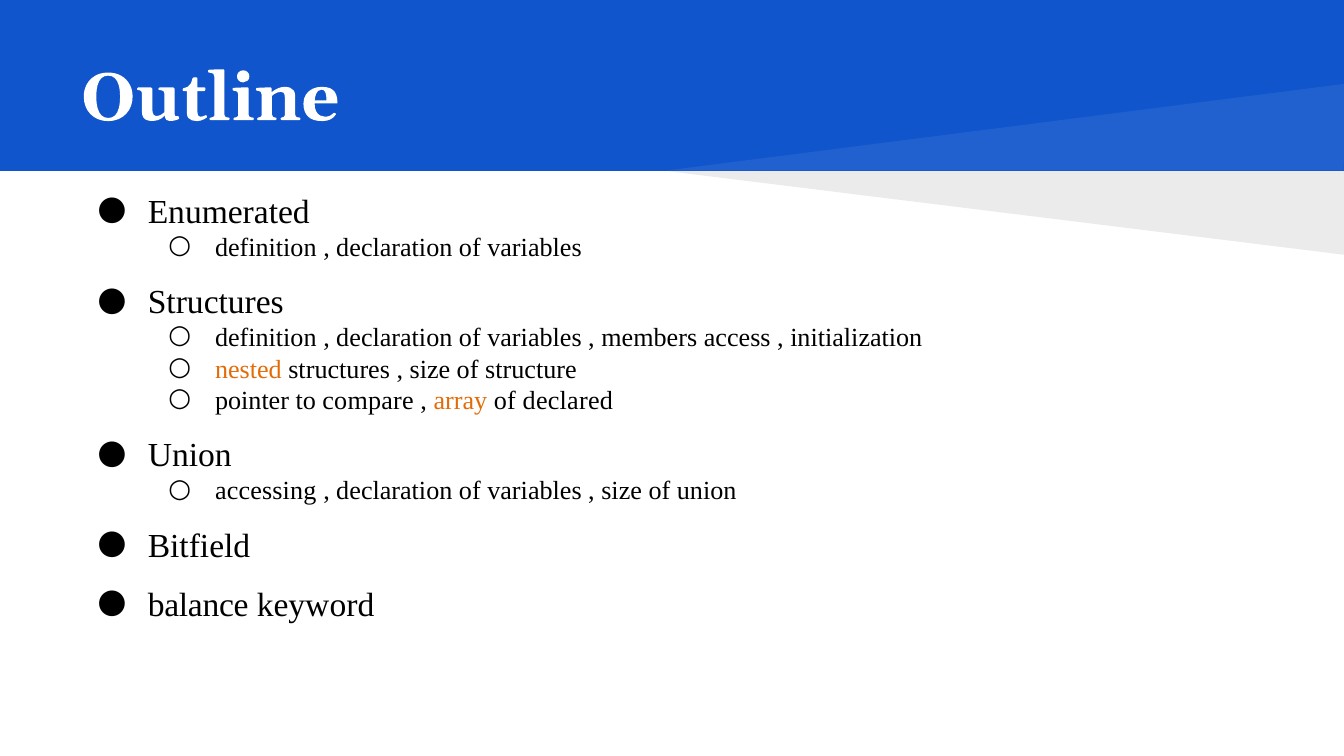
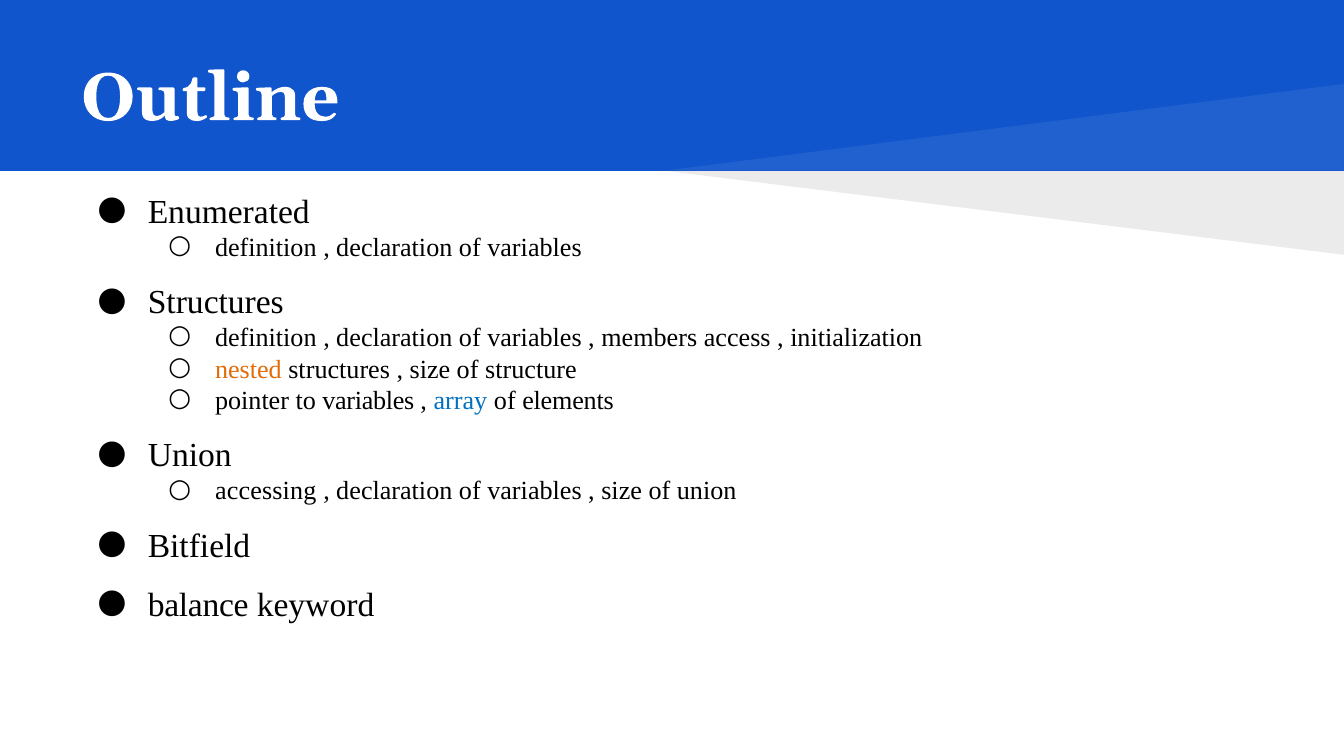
to compare: compare -> variables (368, 401)
array colour: orange -> blue (460, 401)
declared: declared -> elements (568, 401)
